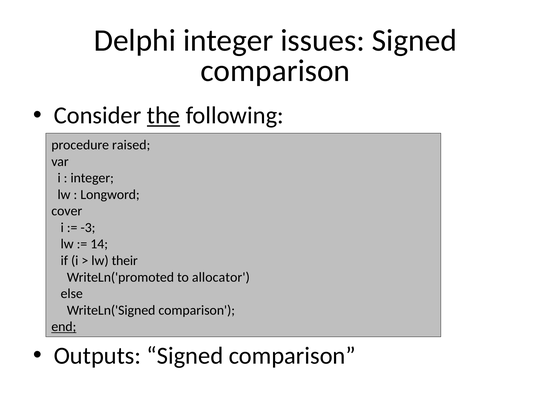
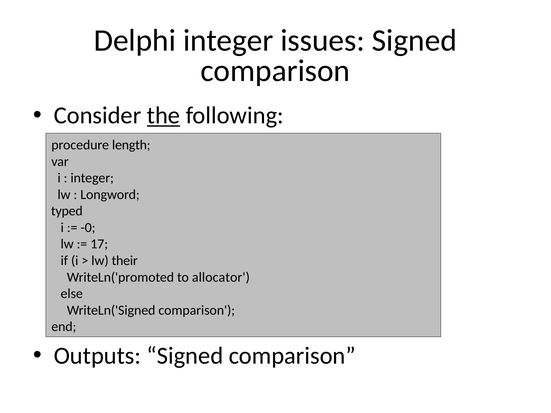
raised: raised -> length (131, 145)
cover: cover -> typed (67, 211)
-3: -3 -> -0 (88, 228)
14: 14 -> 17 (99, 244)
end underline: present -> none (64, 327)
